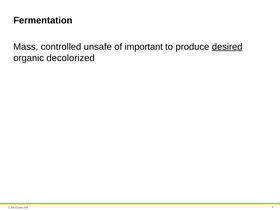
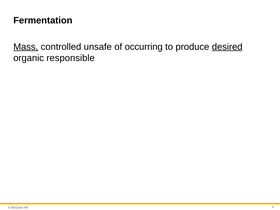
Mass underline: none -> present (26, 47)
important: important -> occurring (144, 47)
decolorized: decolorized -> responsible (71, 58)
